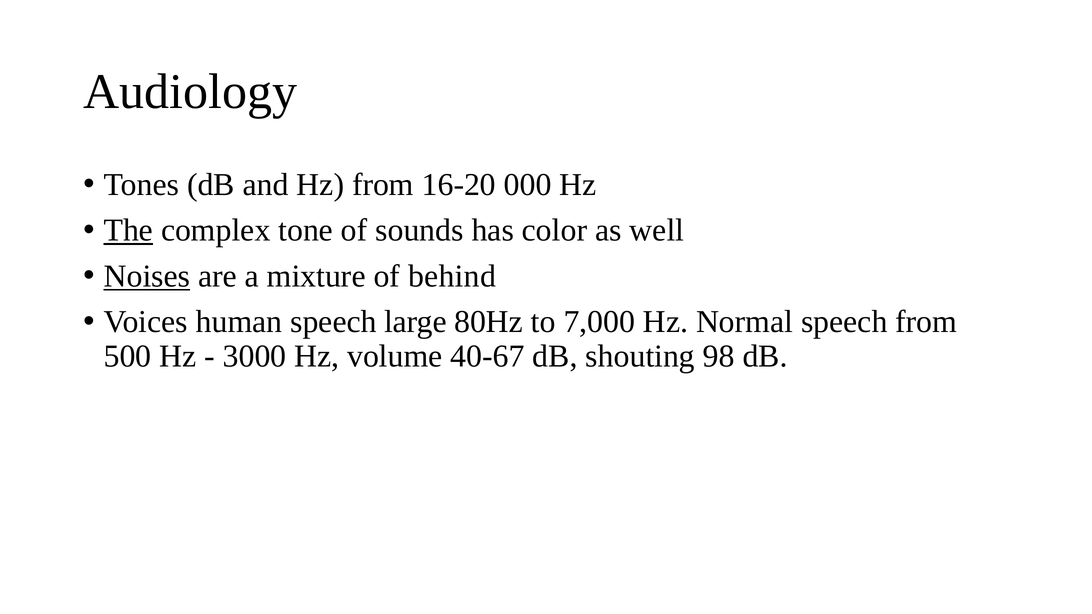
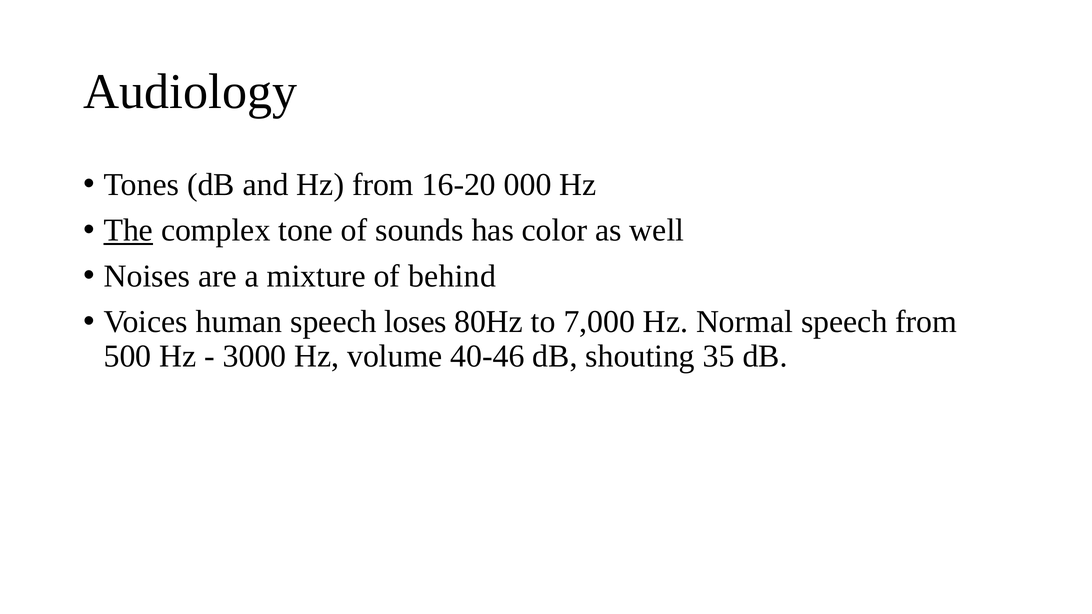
Noises underline: present -> none (147, 276)
large: large -> loses (416, 322)
40-67: 40-67 -> 40-46 (488, 356)
98: 98 -> 35 (719, 356)
